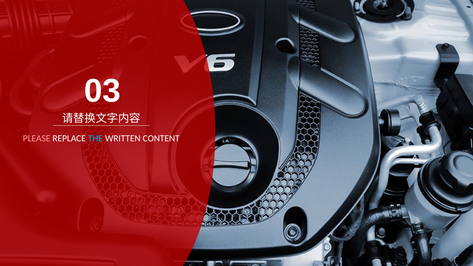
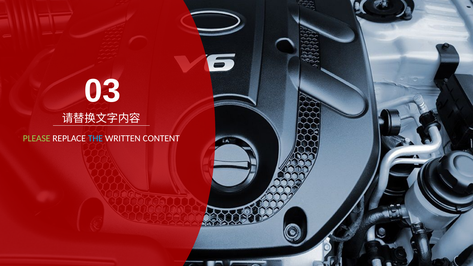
PLEASE colour: pink -> light green (37, 138)
